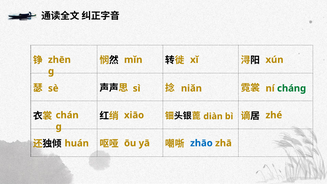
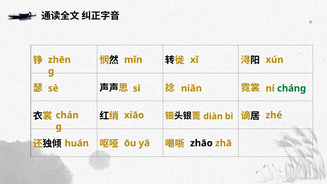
zhāo colour: blue -> black (201, 143)
